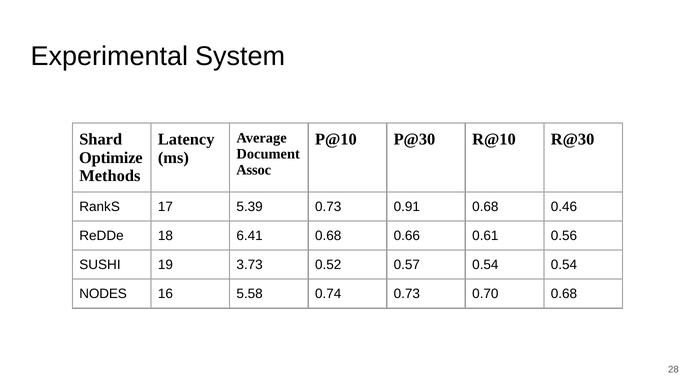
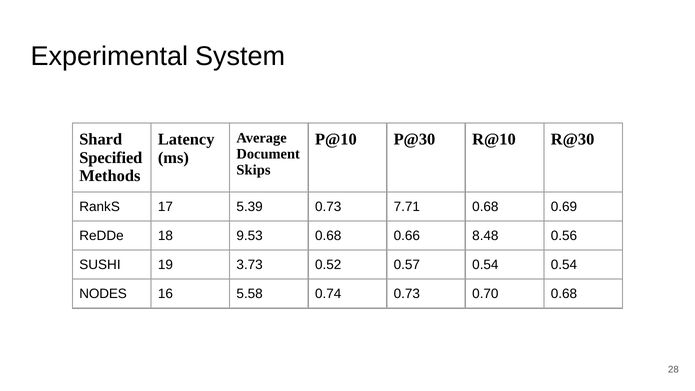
Optimize: Optimize -> Specified (111, 158)
Assoc: Assoc -> Skips (254, 170)
0.91: 0.91 -> 7.71 (407, 207)
0.46: 0.46 -> 0.69 (564, 207)
6.41: 6.41 -> 9.53 (250, 236)
0.61: 0.61 -> 8.48 (485, 236)
